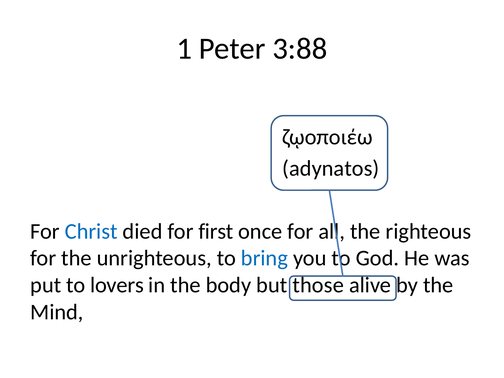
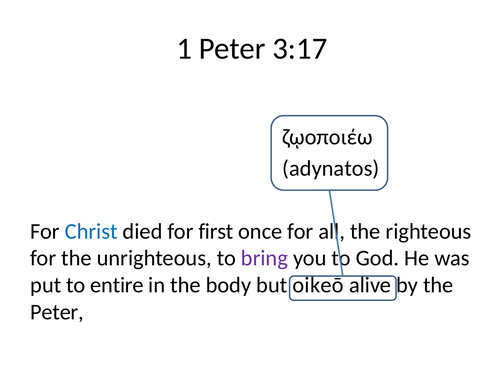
3:88: 3:88 -> 3:17 (300, 49)
bring colour: blue -> purple (264, 258)
lovers: lovers -> entire (117, 285)
those: those -> oikeō (318, 285)
Mind: Mind -> Peter (57, 312)
